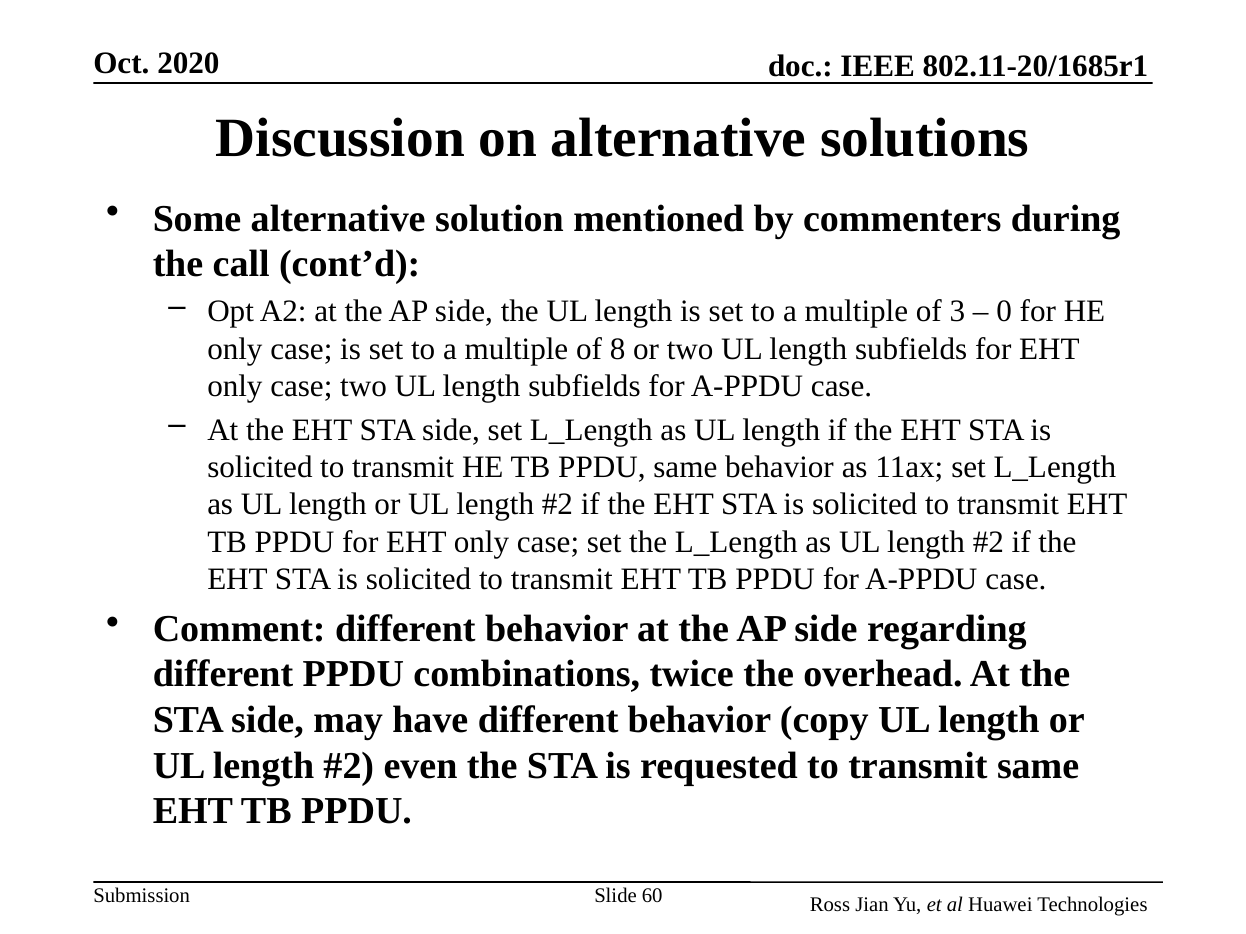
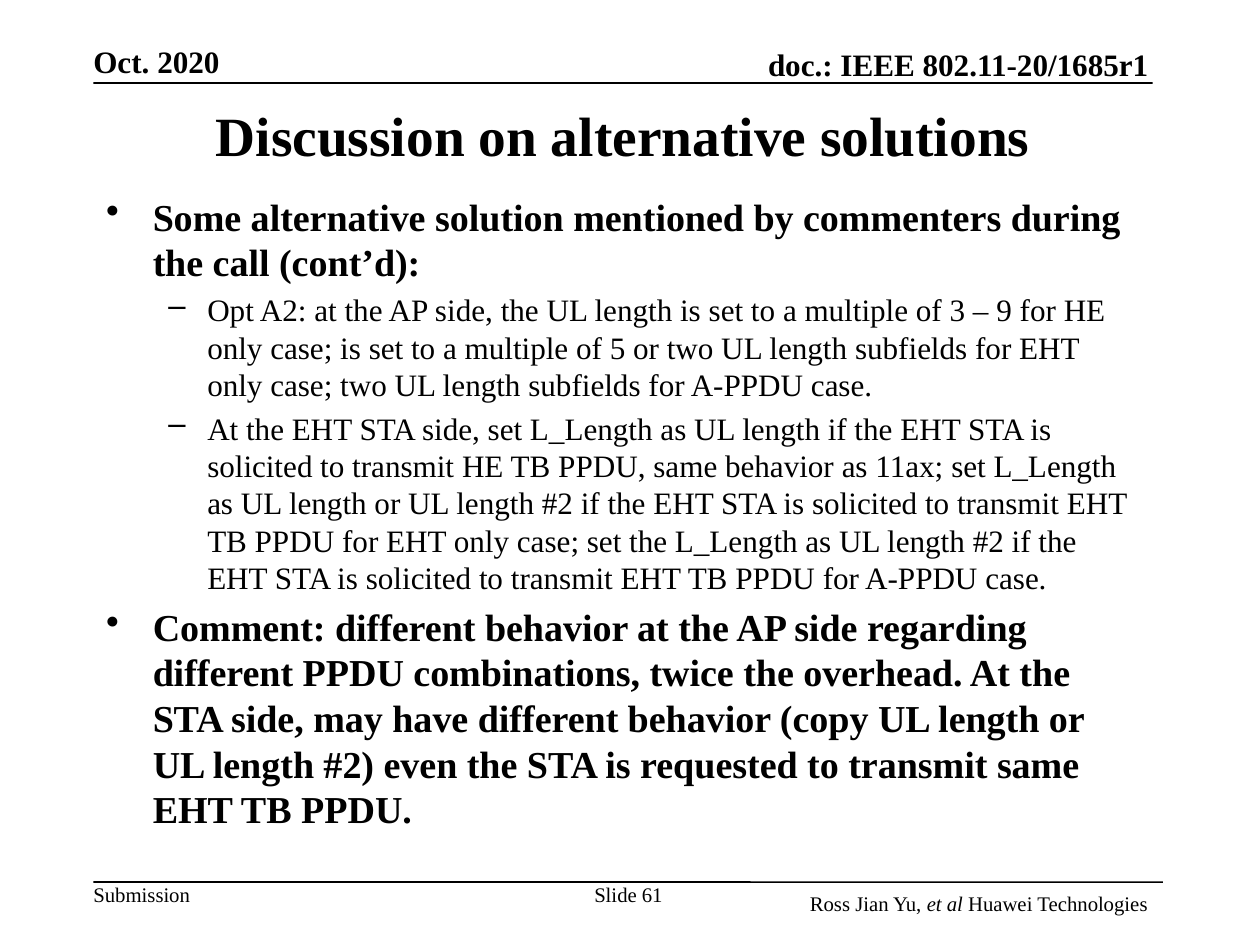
0: 0 -> 9 (1004, 312)
8: 8 -> 5 (618, 349)
60: 60 -> 61 (652, 896)
